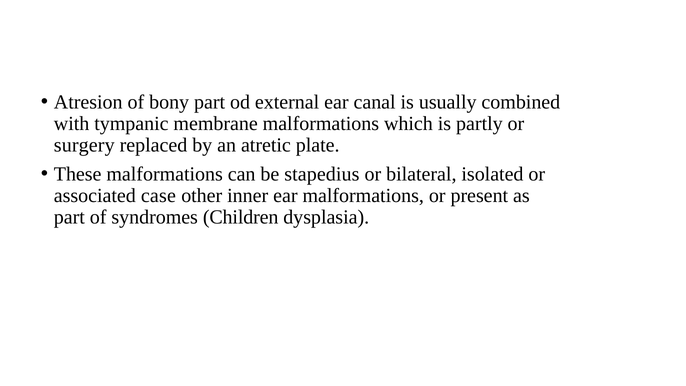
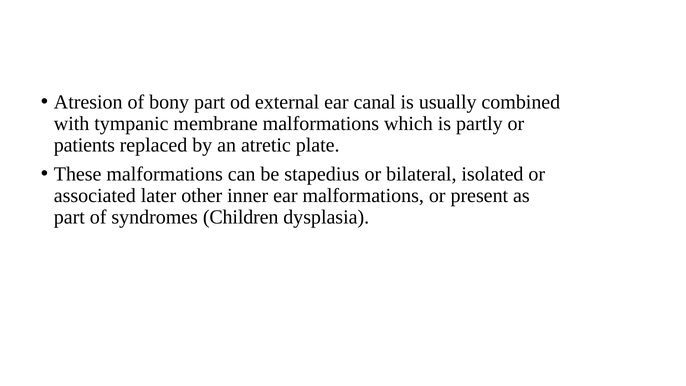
surgery: surgery -> patients (84, 145)
case: case -> later (159, 196)
